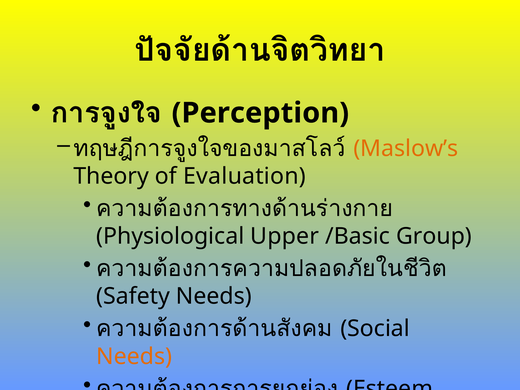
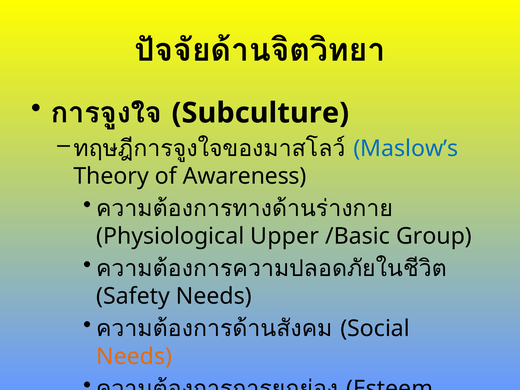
Perception: Perception -> Subculture (260, 113)
Maslow’s colour: orange -> blue (406, 148)
Evaluation: Evaluation -> Awareness (245, 176)
